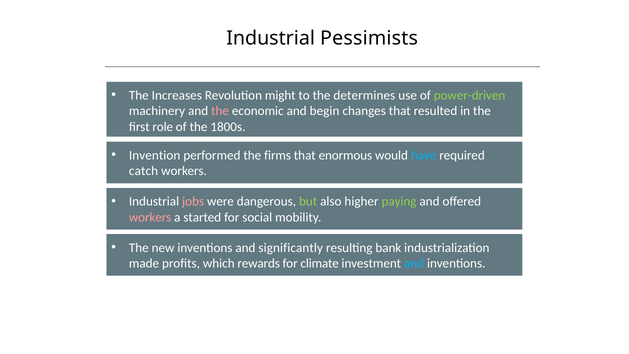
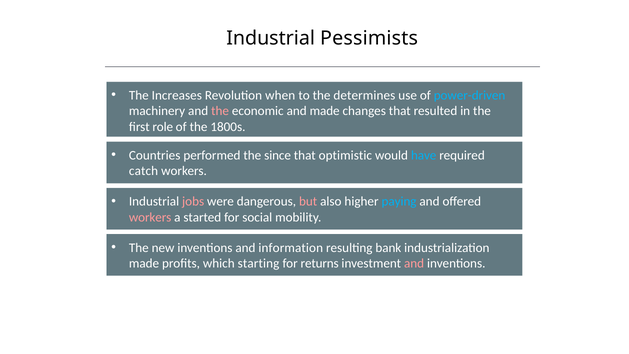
might: might -> when (280, 95)
power-driven colour: light green -> light blue (470, 95)
and begin: begin -> made (325, 111)
Invention: Invention -> Countries (155, 155)
firms: firms -> since (278, 155)
enormous: enormous -> optimistic (345, 155)
but colour: light green -> pink (308, 201)
paying colour: light green -> light blue (399, 201)
significantly: significantly -> information (291, 248)
rewards: rewards -> starting (259, 263)
climate: climate -> returns (320, 263)
and colour: light blue -> pink (414, 263)
